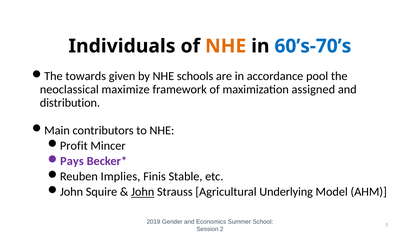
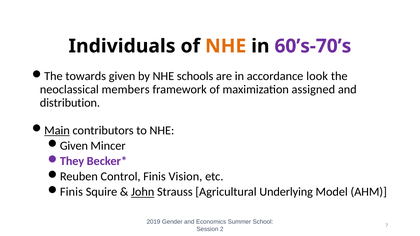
60’s-70’s colour: blue -> purple (313, 46)
pool: pool -> look (317, 76)
maximize: maximize -> members (126, 90)
Main underline: none -> present (57, 130)
Profit: Profit -> Given (74, 146)
Pays: Pays -> They (72, 161)
Implies: Implies -> Control (121, 177)
Stable: Stable -> Vision (185, 177)
John: John -> Finis (71, 192)
